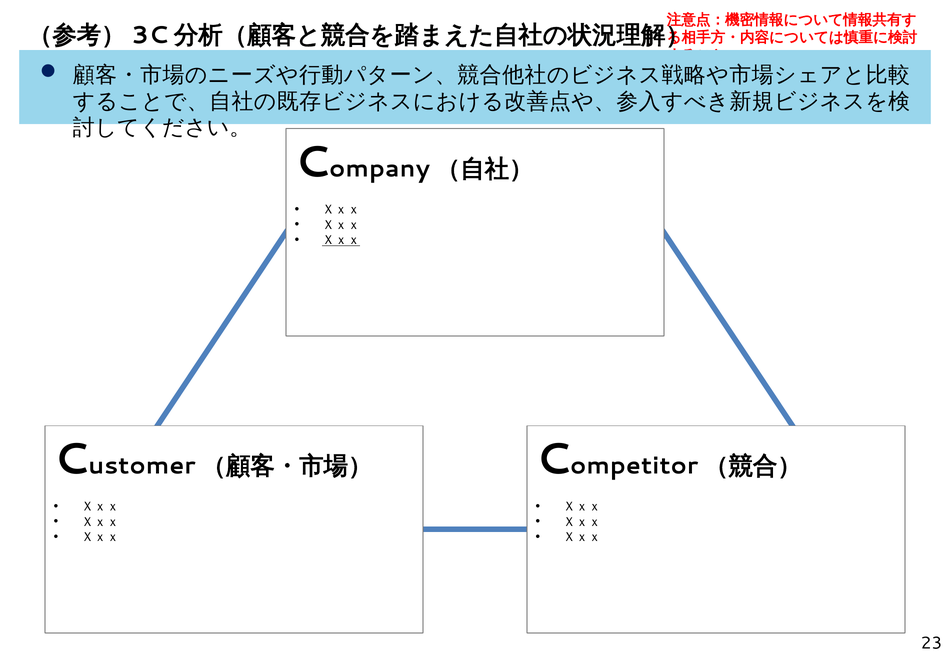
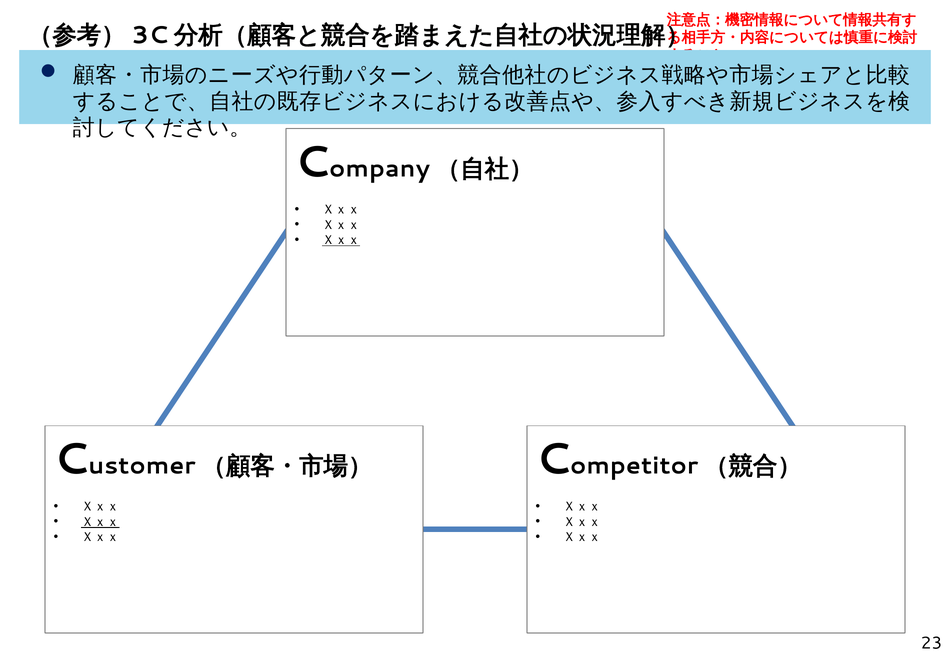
Ｘｘｘ underline: none -> present (100, 522)
